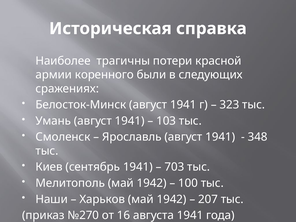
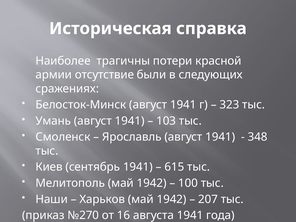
коренного: коренного -> отсутствие (104, 75)
703: 703 -> 615 (174, 167)
